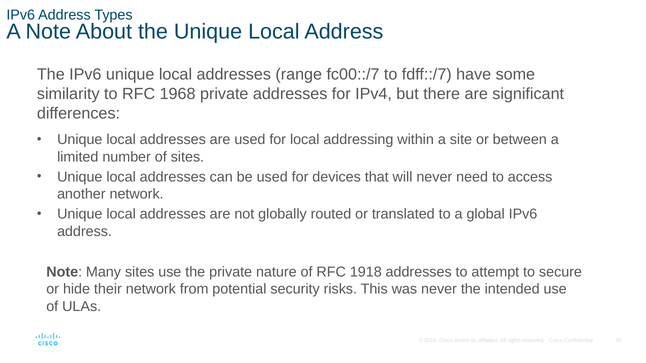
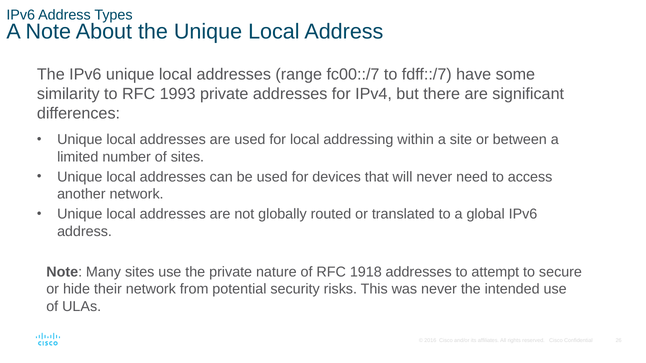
1968: 1968 -> 1993 (178, 94)
